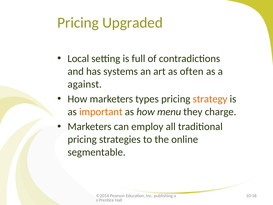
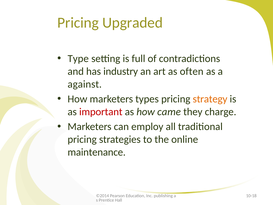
Local: Local -> Type (78, 59)
systems: systems -> industry (121, 71)
important colour: orange -> red (101, 112)
menu: menu -> came (169, 112)
segmentable: segmentable -> maintenance (97, 152)
